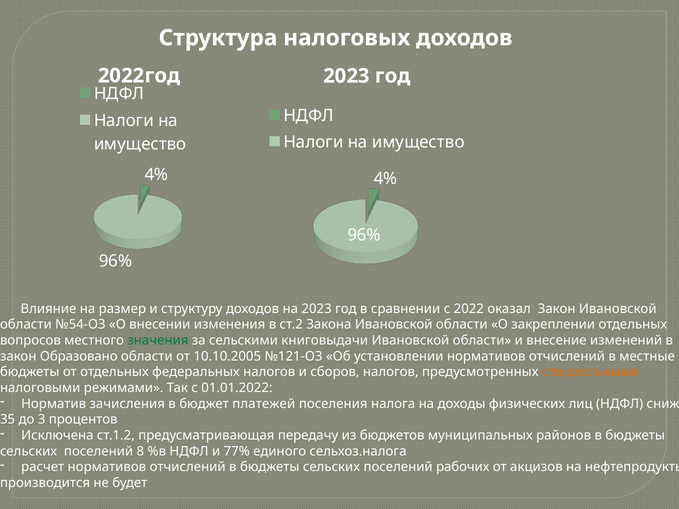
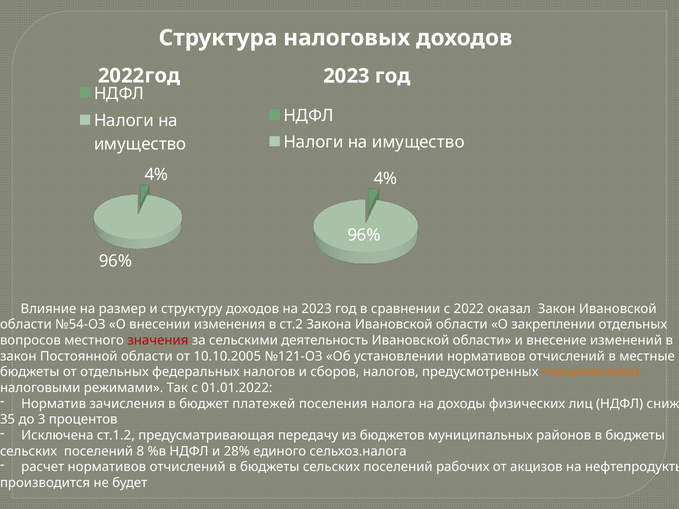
значения colour: green -> red (158, 341)
книговыдачи: книговыдачи -> деятельность (325, 341)
Образовано: Образовано -> Постоянной (79, 356)
77%: 77% -> 28% (237, 452)
